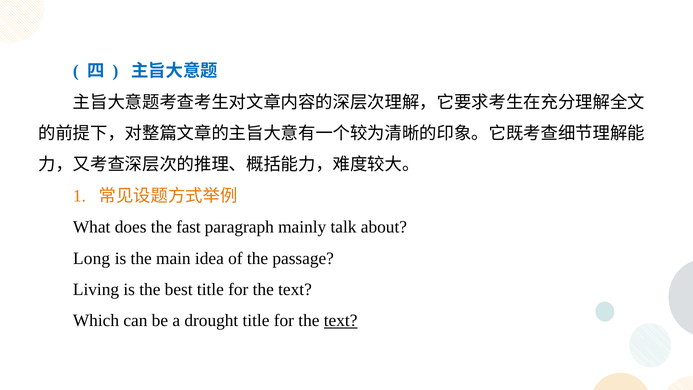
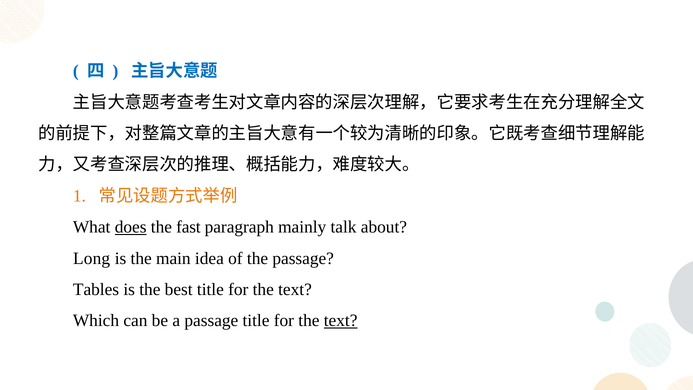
does underline: none -> present (131, 227)
Living: Living -> Tables (96, 289)
a drought: drought -> passage (211, 321)
